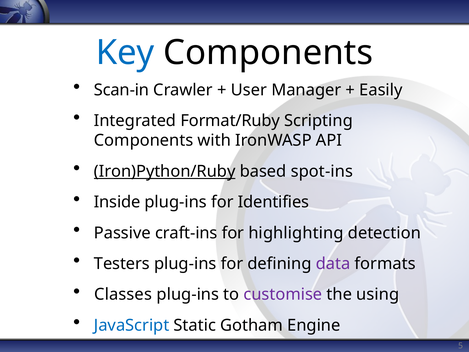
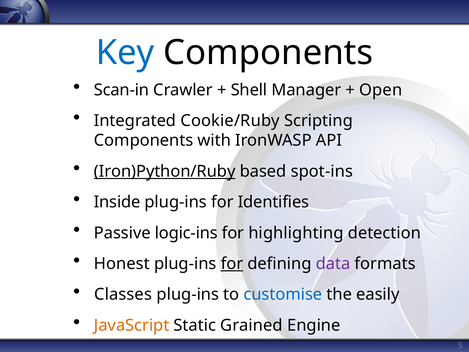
User: User -> Shell (249, 90)
Easily: Easily -> Open (381, 90)
Format/Ruby: Format/Ruby -> Cookie/Ruby (230, 121)
craft-ins: craft-ins -> logic-ins (186, 233)
Testers: Testers -> Honest (122, 264)
for underline: none -> present (232, 264)
customise colour: purple -> blue (283, 294)
using: using -> easily (378, 294)
JavaScript colour: blue -> orange (132, 325)
Gotham: Gotham -> Grained (252, 325)
